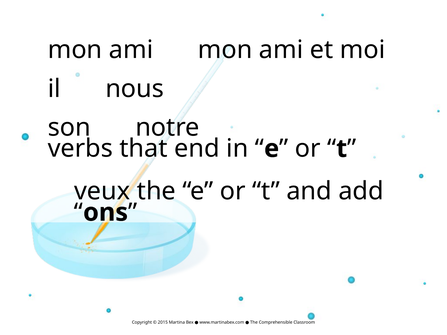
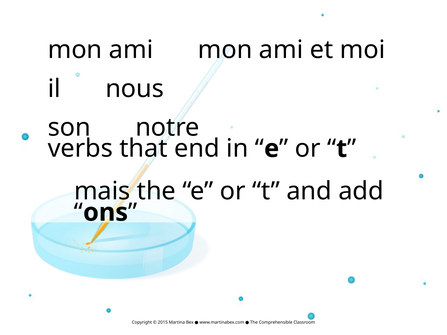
veux: veux -> mais (102, 191)
